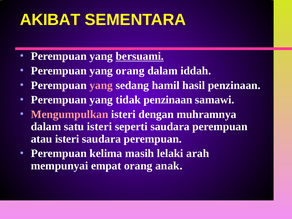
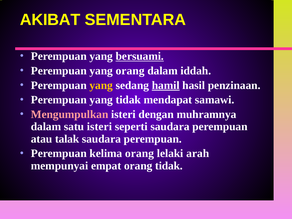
yang colour: pink -> yellow (101, 85)
hamil underline: none -> present (166, 85)
tidak penzinaan: penzinaan -> mendapat (168, 100)
atau isteri: isteri -> talak (67, 139)
kelima masih: masih -> orang (140, 153)
orang anak: anak -> tidak (169, 166)
